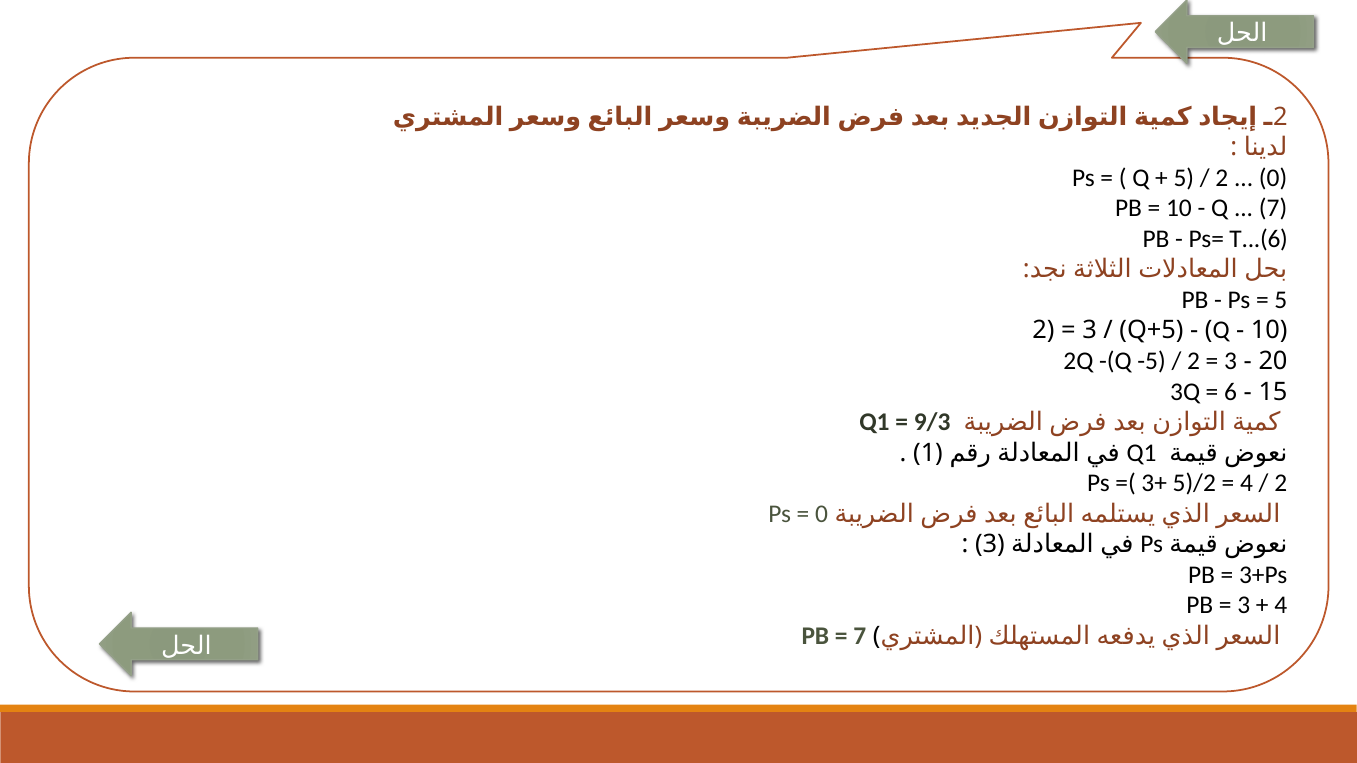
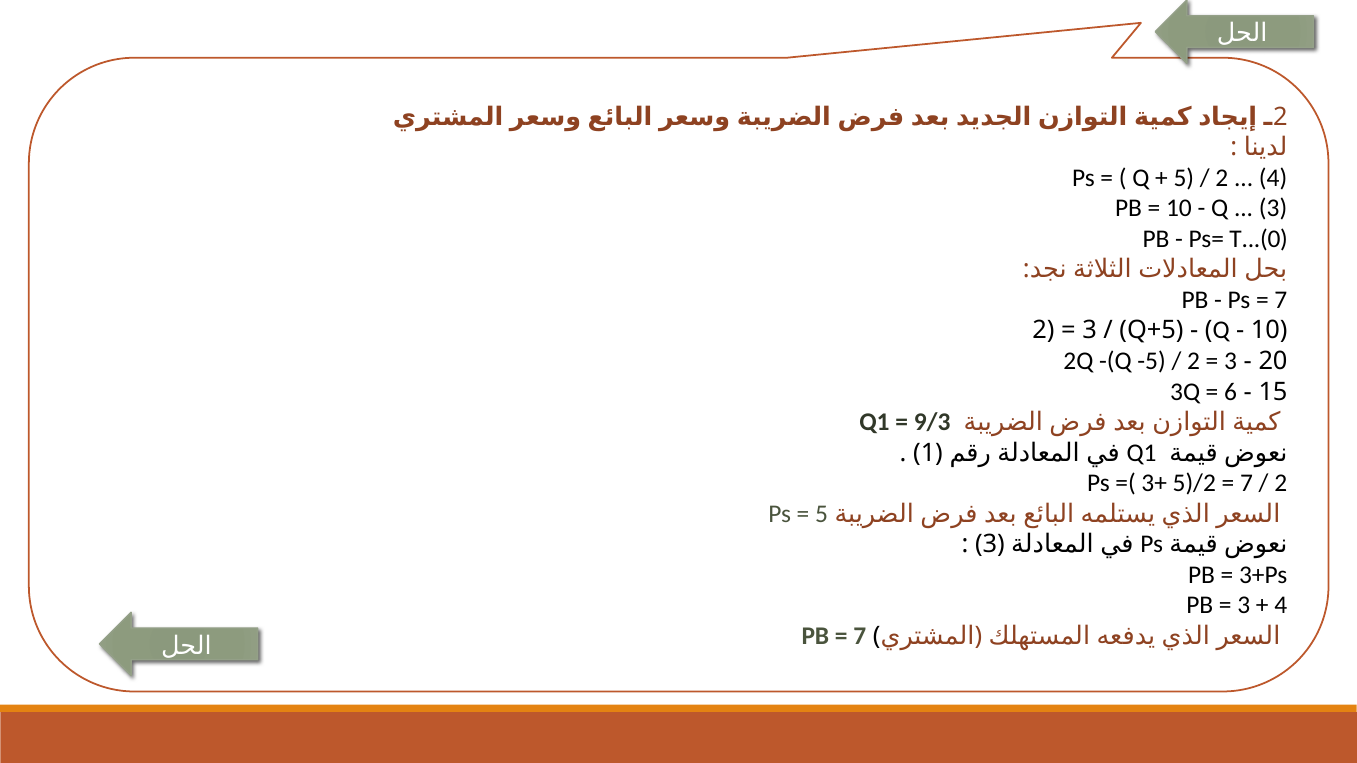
0: 0 -> 4 (1273, 178)
7: 7 -> 3 (1273, 209)
T...(6: T...(6 -> T...(0 (1259, 239)
5: 5 -> 7 (1281, 300)
4: 4 -> 7 (1246, 483)
0: 0 -> 5 (821, 514)
